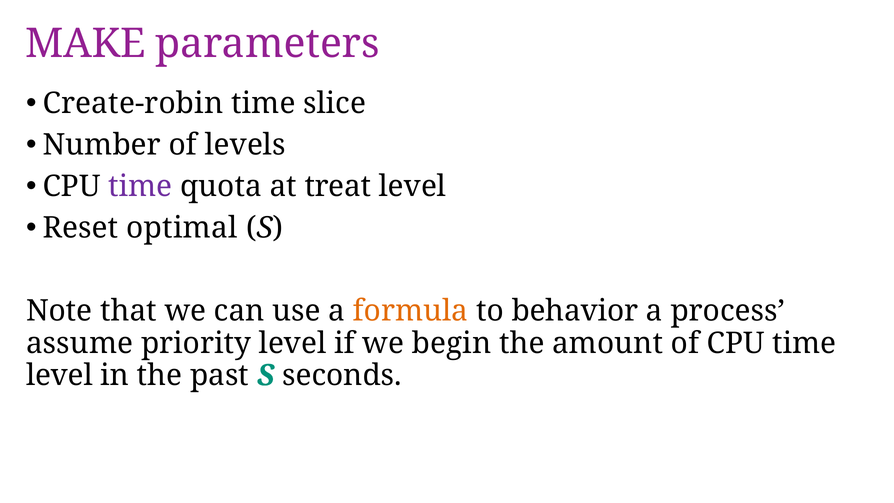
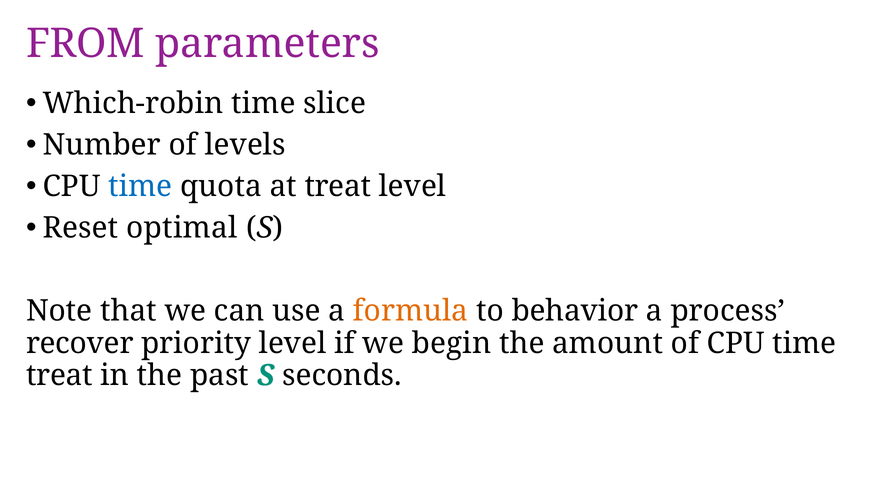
MAKE: MAKE -> FROM (85, 43)
Create-robin: Create-robin -> Which-robin (133, 103)
time colour: purple -> blue (140, 186)
assume: assume -> recover (80, 343)
level: level -> treat (59, 375)
